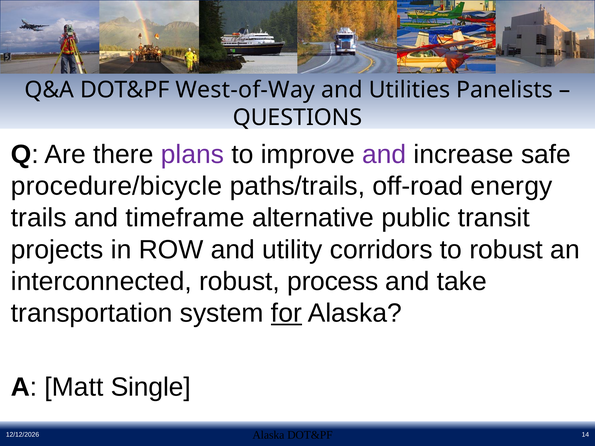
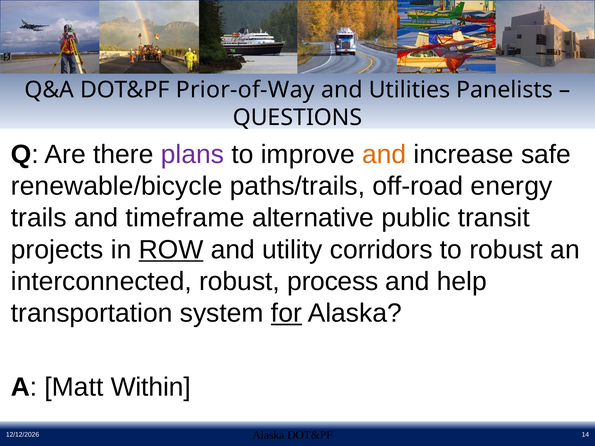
West-of-Way: West-of-Way -> Prior-of-Way (245, 90)
and colour: purple -> orange (384, 155)
procedure/bicycle: procedure/bicycle -> renewable/bicycle (117, 186)
ROW underline: none -> present (171, 250)
take: take -> help (462, 282)
Single: Single -> Within (151, 387)
